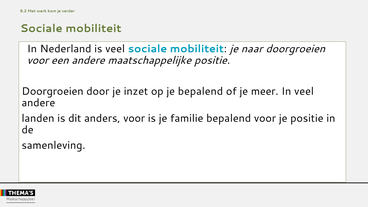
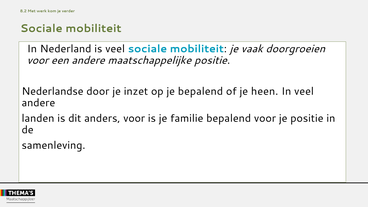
naar: naar -> vaak (252, 49)
Doorgroeien: Doorgroeien -> Nederlandse (53, 91)
meer: meer -> heen (265, 91)
